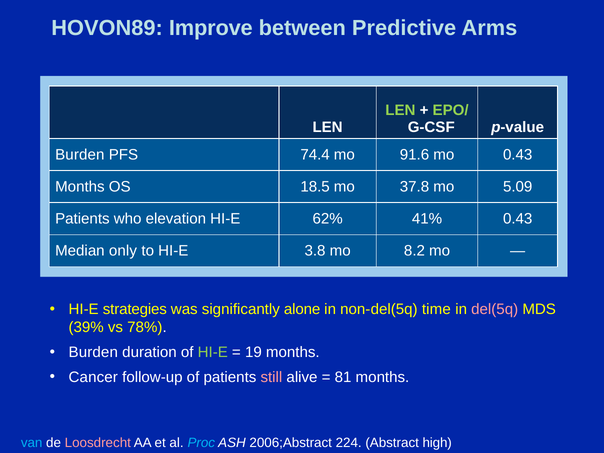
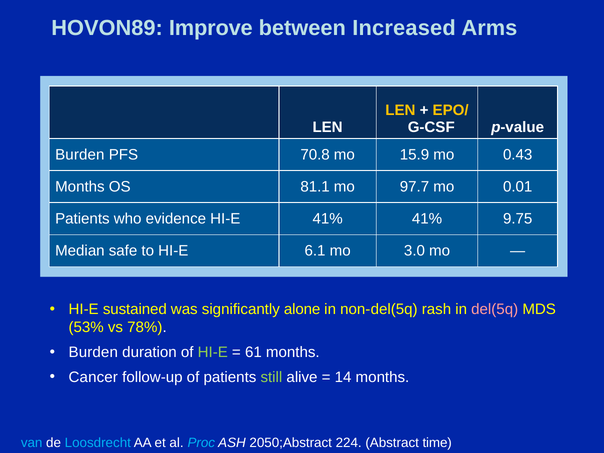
Predictive: Predictive -> Increased (404, 28)
LEN colour: light green -> yellow (400, 110)
EPO/ colour: light green -> yellow (451, 110)
74.4: 74.4 -> 70.8 (315, 155)
91.6: 91.6 -> 15.9 (414, 155)
18.5: 18.5 -> 81.1 (315, 187)
37.8: 37.8 -> 97.7 (414, 187)
5.09: 5.09 -> 0.01 (518, 187)
elevation: elevation -> evidence (176, 219)
HI-E 62%: 62% -> 41% (328, 219)
41% 0.43: 0.43 -> 9.75 (518, 219)
only: only -> safe (123, 251)
3.8: 3.8 -> 6.1 (315, 251)
8.2: 8.2 -> 3.0 (414, 251)
strategies: strategies -> sustained (135, 309)
time: time -> rash (436, 309)
39%: 39% -> 53% (86, 328)
19: 19 -> 61 (253, 352)
still colour: pink -> light green (271, 377)
81: 81 -> 14 (343, 377)
Loosdrecht colour: pink -> light blue (98, 443)
2006;Abstract: 2006;Abstract -> 2050;Abstract (291, 443)
high: high -> time (437, 443)
